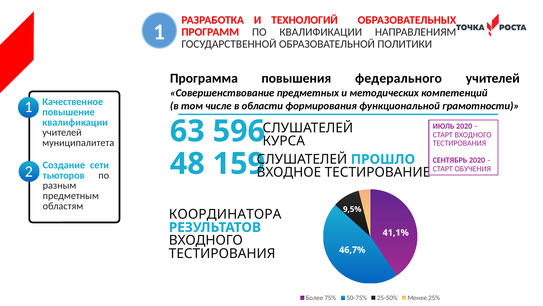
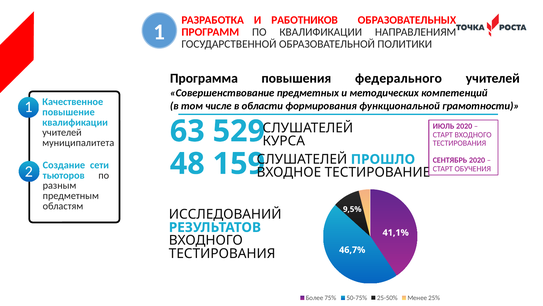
ТЕХНОЛОГИЙ: ТЕХНОЛОГИЙ -> РАБОТНИКОВ (305, 20)
596: 596 -> 529 (239, 131)
КООРДИНАТОРА: КООРДИНАТОРА -> ИССЛЕДОВАНИЙ (225, 214)
